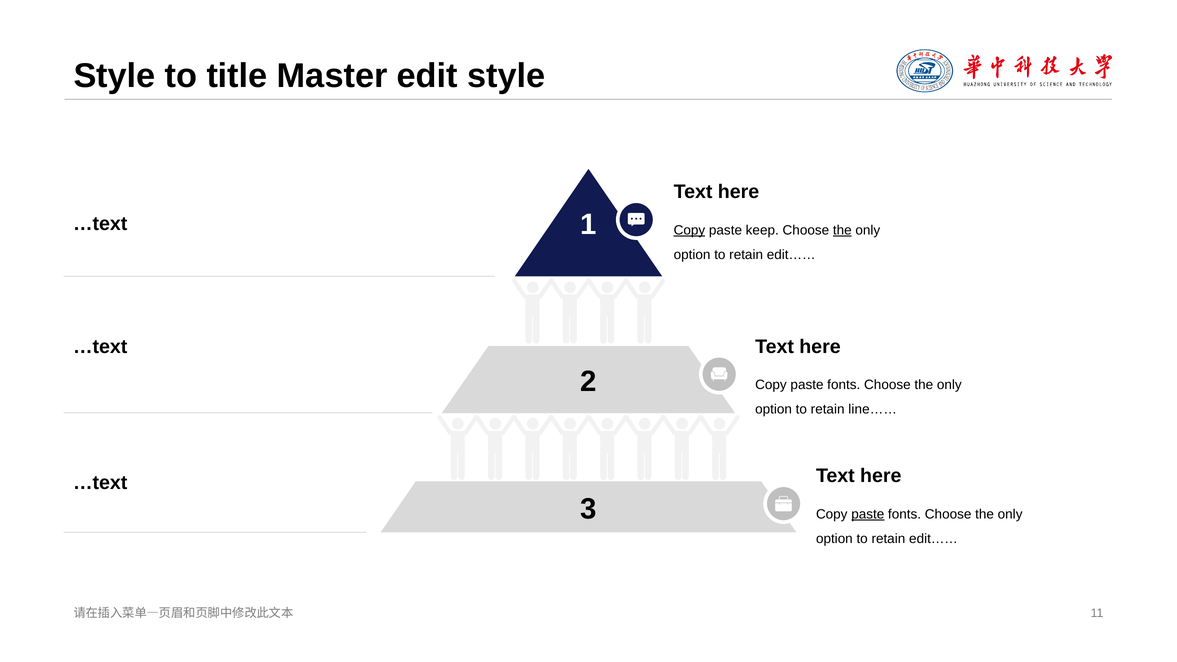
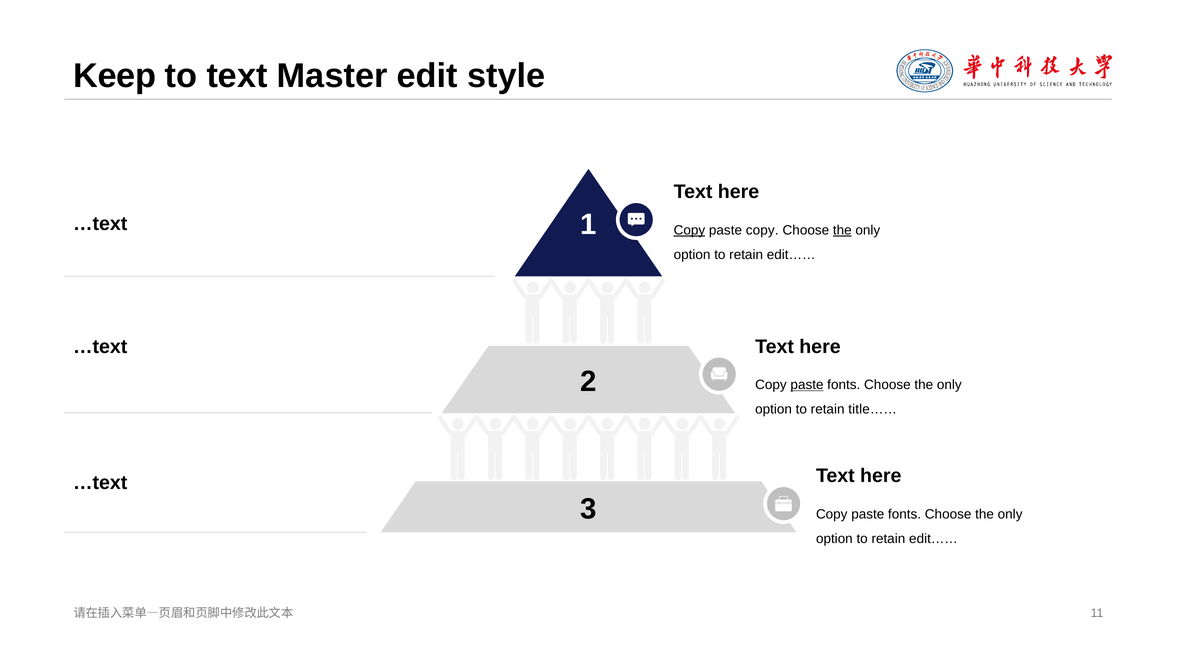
Style: Style -> Keep (115, 76)
to title: title -> text (237, 76)
paste keep: keep -> copy (762, 230)
paste underline: none -> present (807, 385)
line……: line…… -> title…… (873, 409)
paste underline: present -> none (868, 514)
